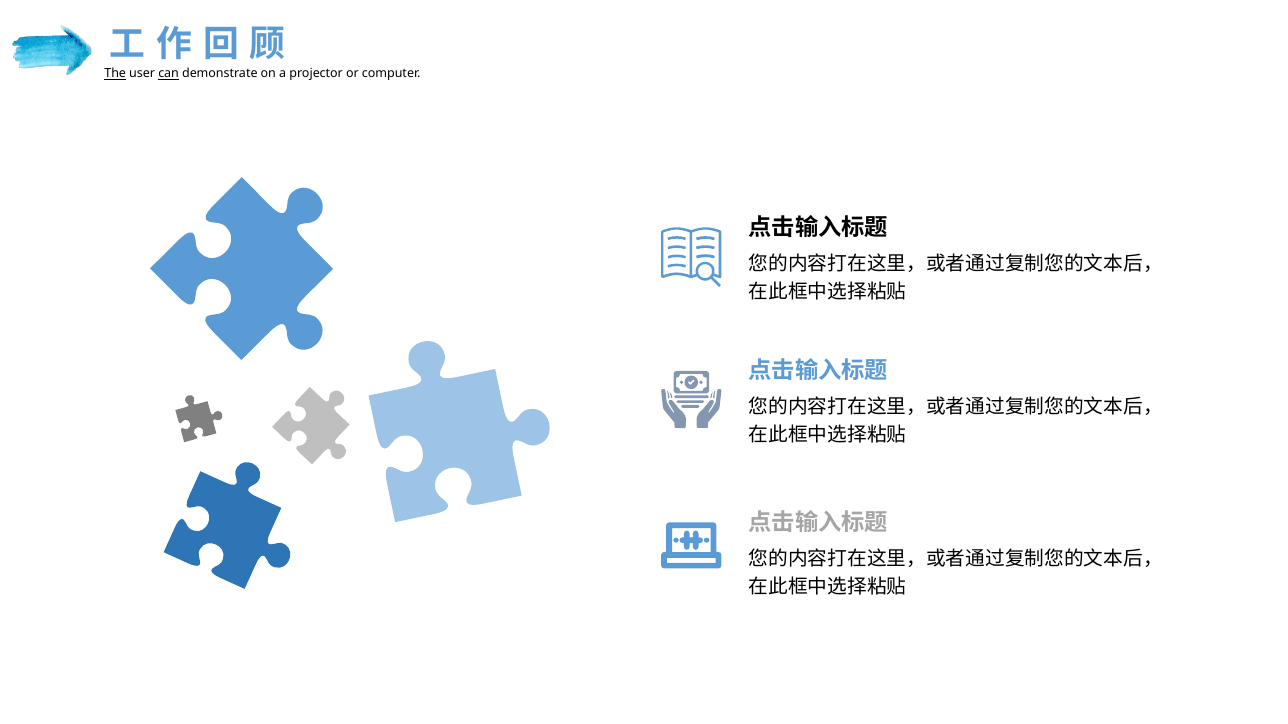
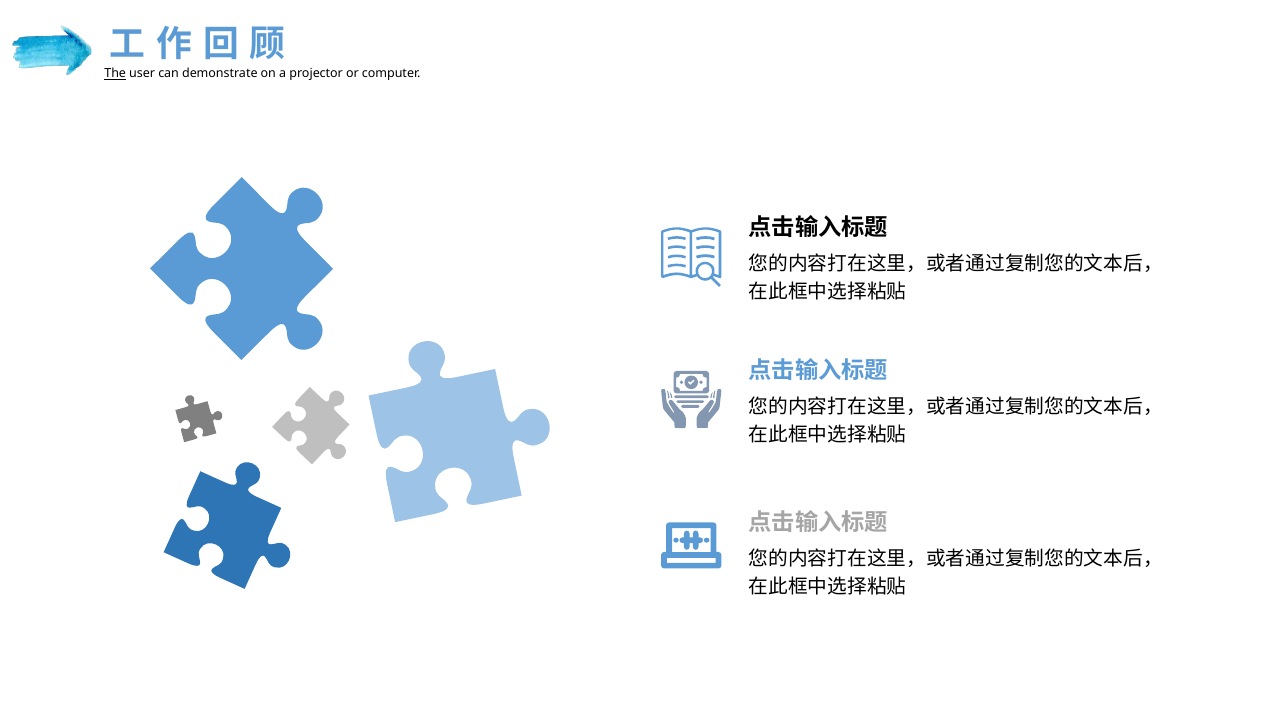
can underline: present -> none (169, 74)
